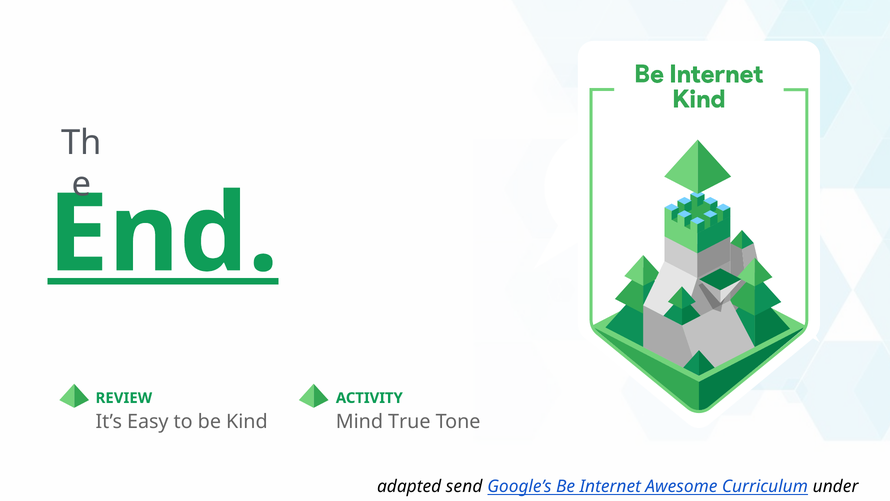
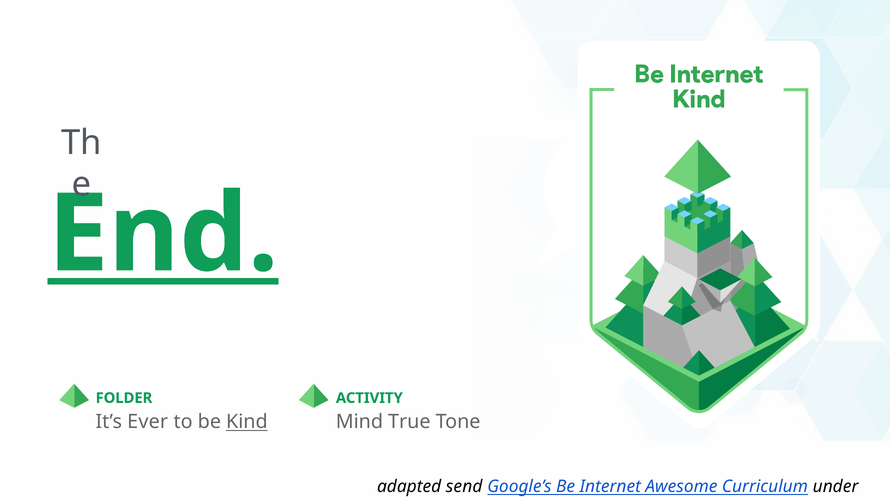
REVIEW: REVIEW -> FOLDER (124, 398)
Easy: Easy -> Ever (148, 422)
Kind underline: none -> present (247, 422)
